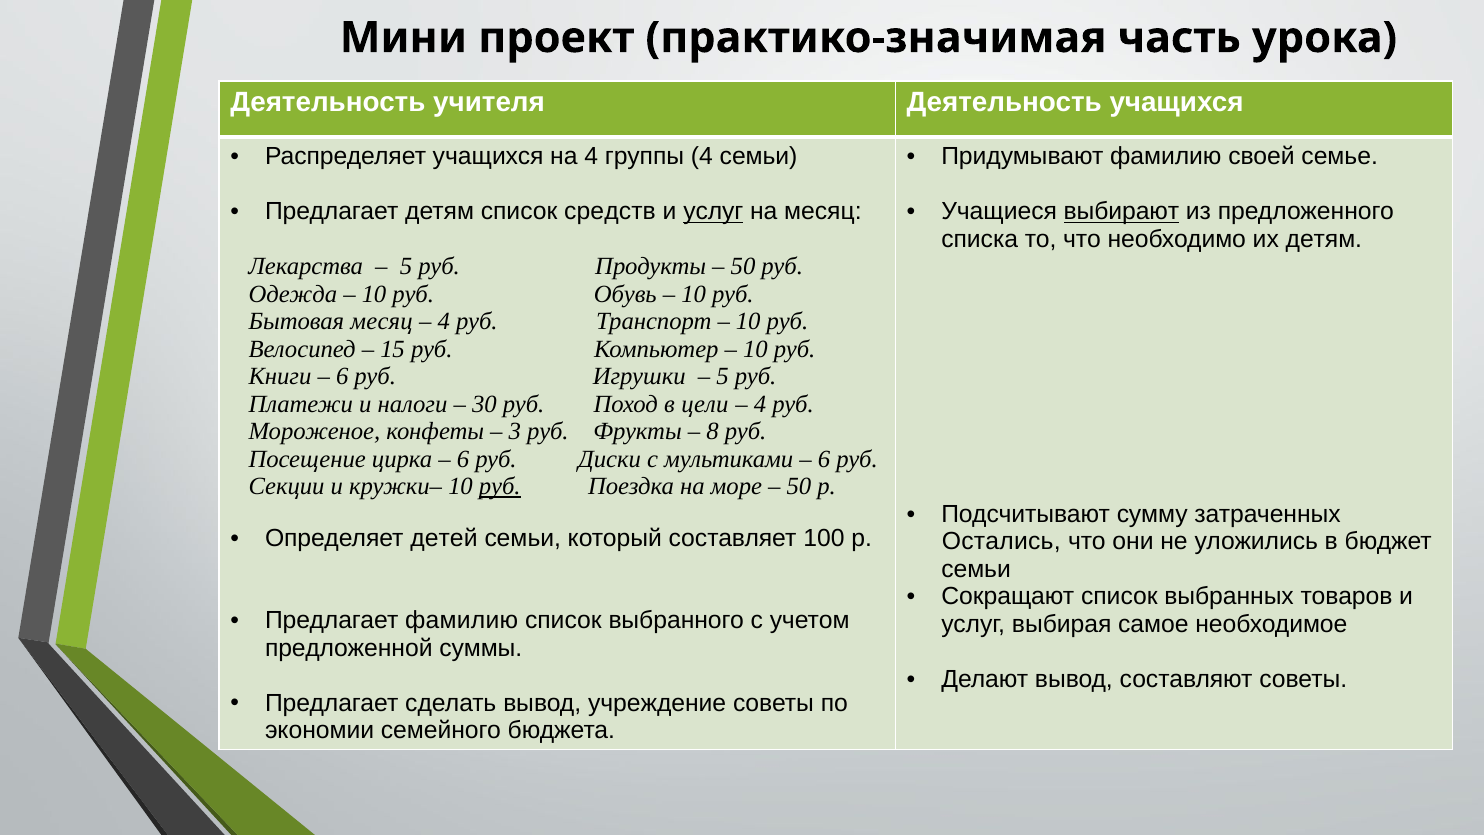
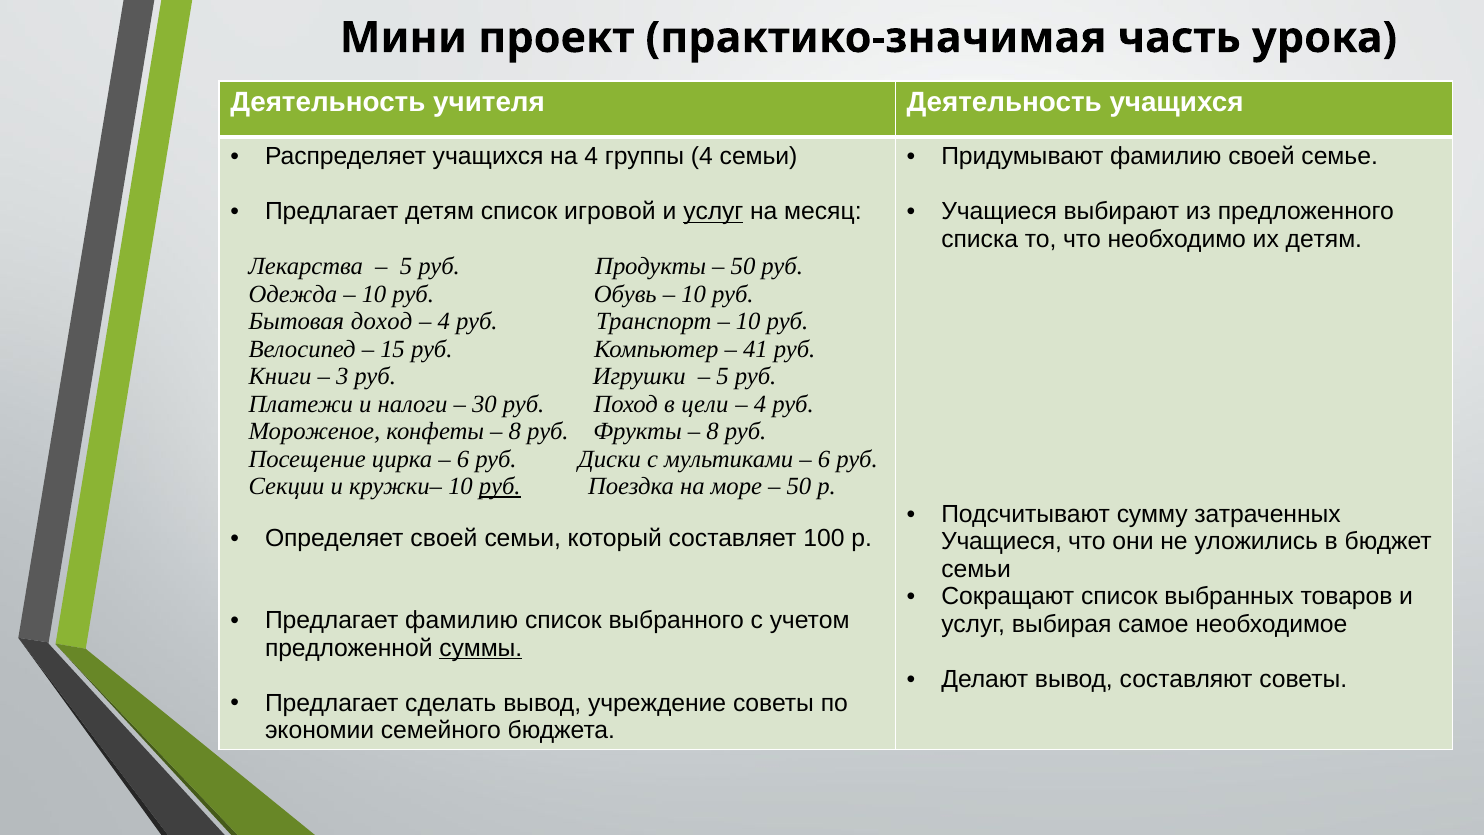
средств: средств -> игровой (610, 212)
выбирают underline: present -> none (1121, 212)
Бытовая месяц: месяц -> доход (382, 321)
10: 10 -> 41 (755, 349)
6: 6 -> 3 (342, 376)
3: 3 -> 8 (515, 431)
Определяет детей: детей -> своей (444, 538)
Остались: Остались -> Учащиеся (1001, 541)
суммы underline: none -> present (481, 648)
